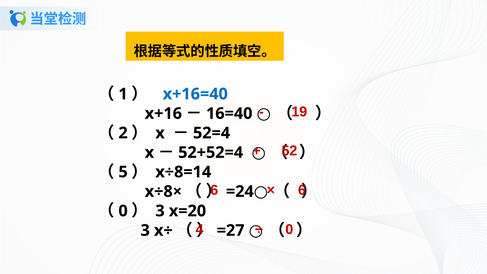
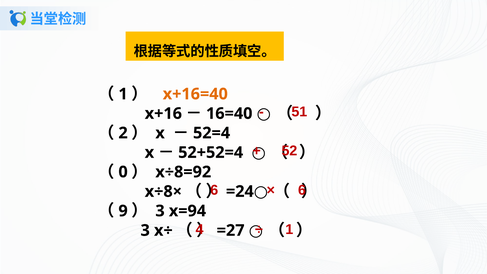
x+16=40 colour: blue -> orange (195, 94)
19: 19 -> 51 (299, 112)
5: 5 -> 0 (123, 172)
x÷8=14: x÷8=14 -> x÷8=92 (183, 172)
0: 0 -> 9 (123, 211)
x=20: x=20 -> x=94 (187, 211)
0: 0 -> 1 (289, 230)
